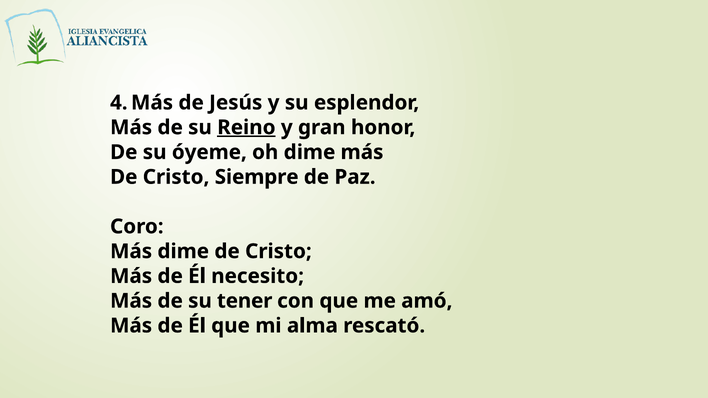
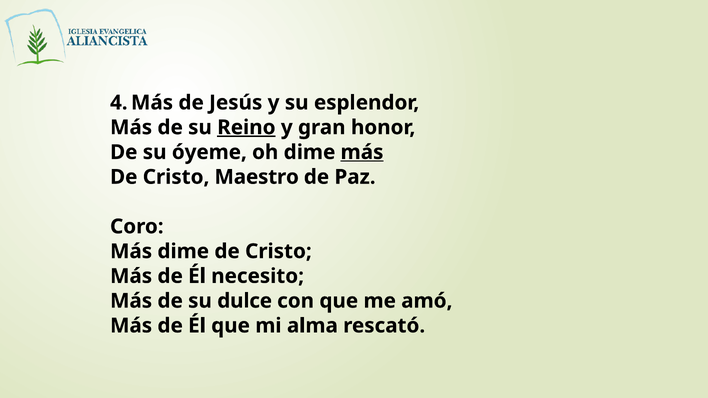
más underline: none -> present (362, 152)
Siempre: Siempre -> Maestro (257, 177)
tener: tener -> dulce (245, 301)
